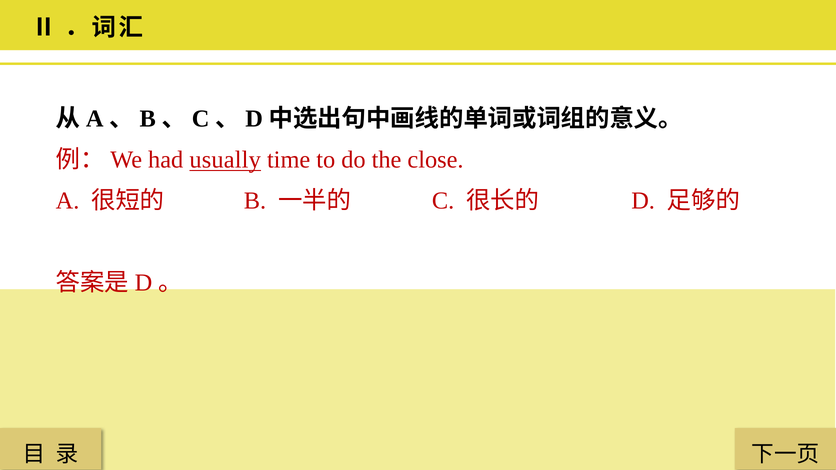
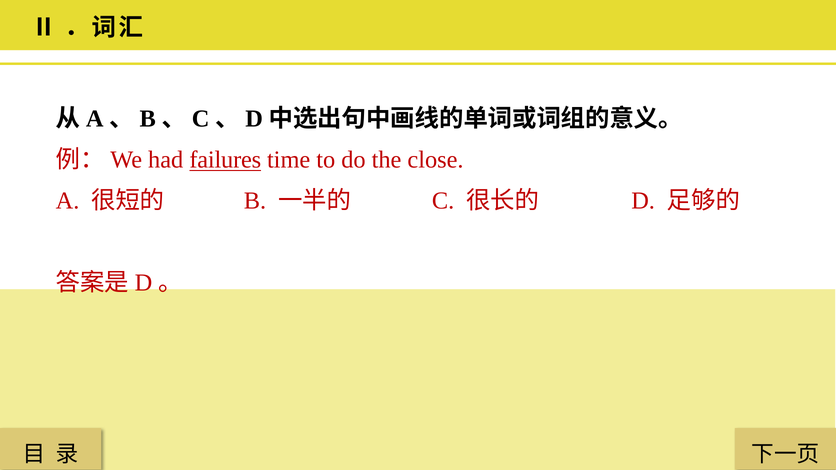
usually: usually -> failures (225, 160)
